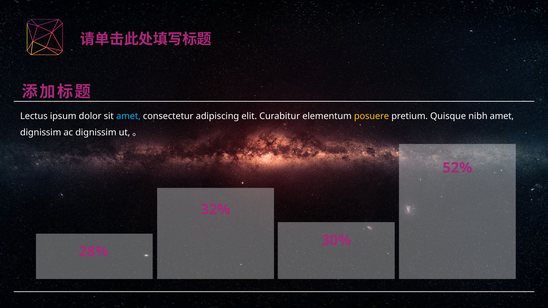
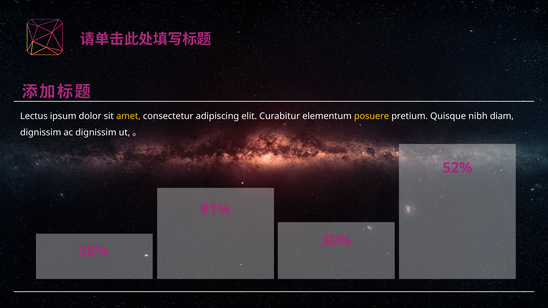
amet colour: light blue -> yellow (128, 116)
nibh amet: amet -> diam (502, 116)
32%: 32% -> 81% (216, 210)
